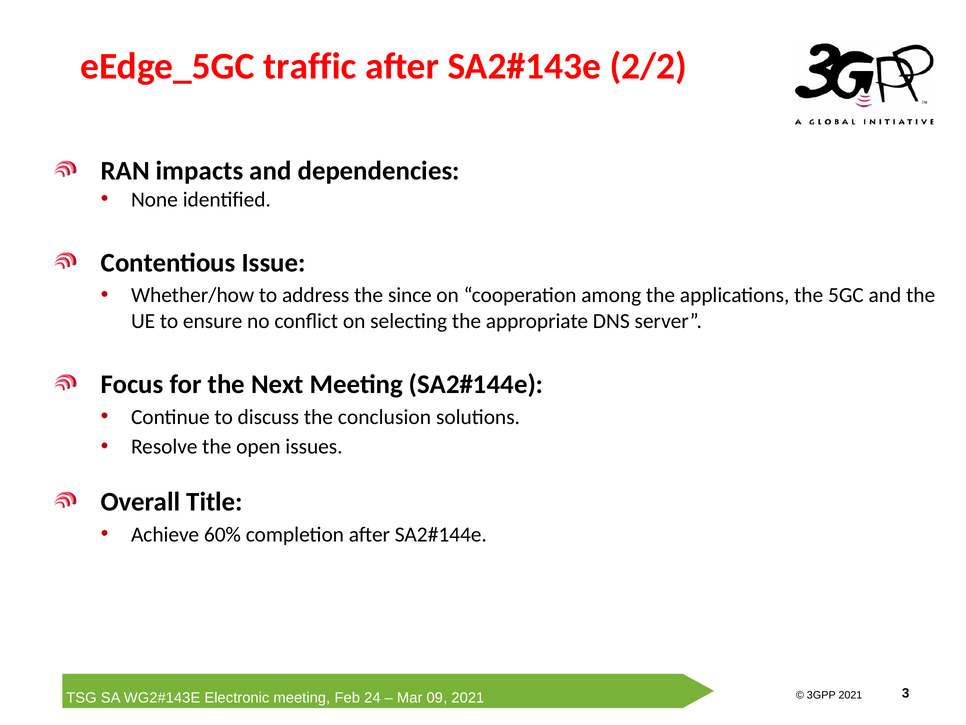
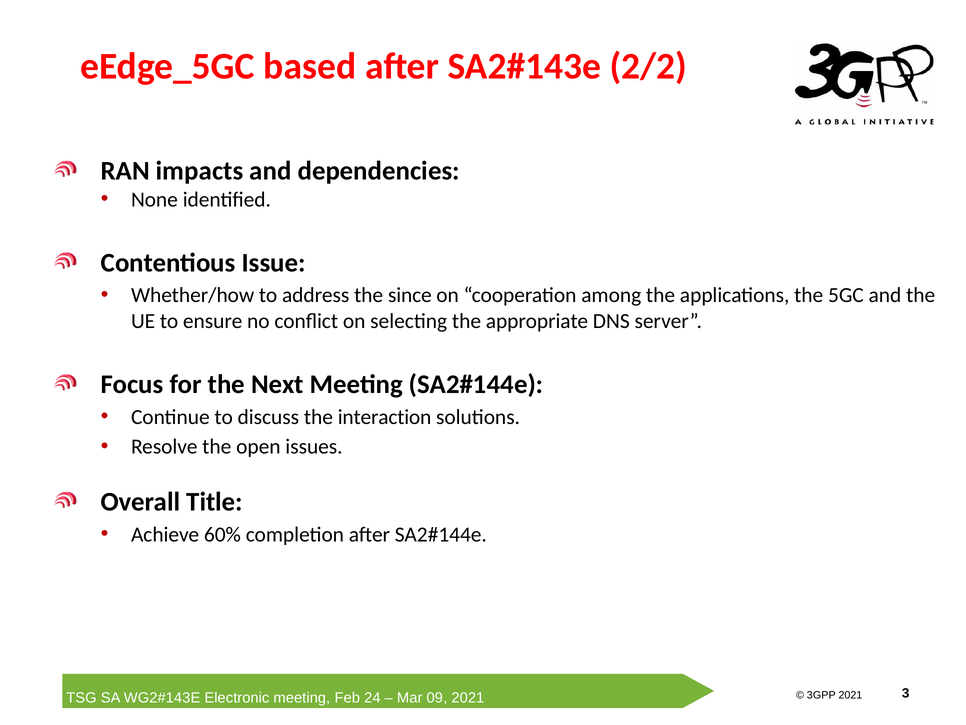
traffic: traffic -> based (310, 66)
conclusion: conclusion -> interaction (385, 417)
